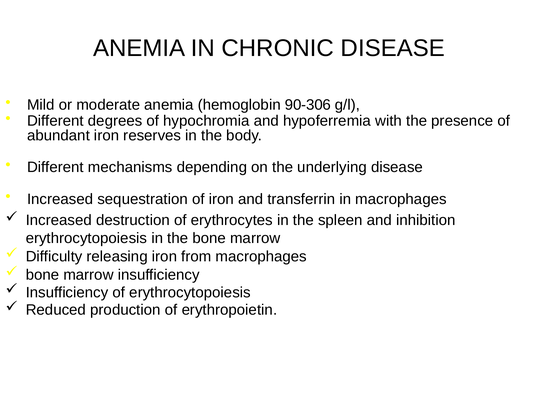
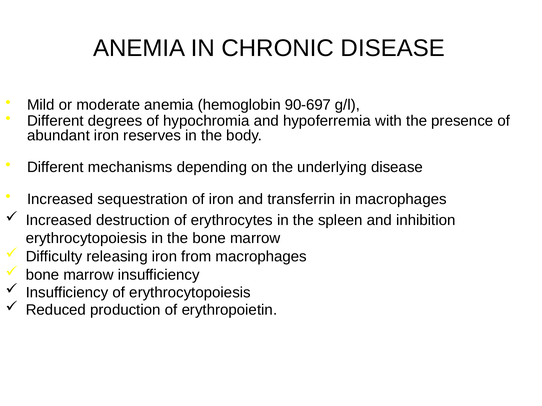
90-306: 90-306 -> 90-697 (308, 105)
